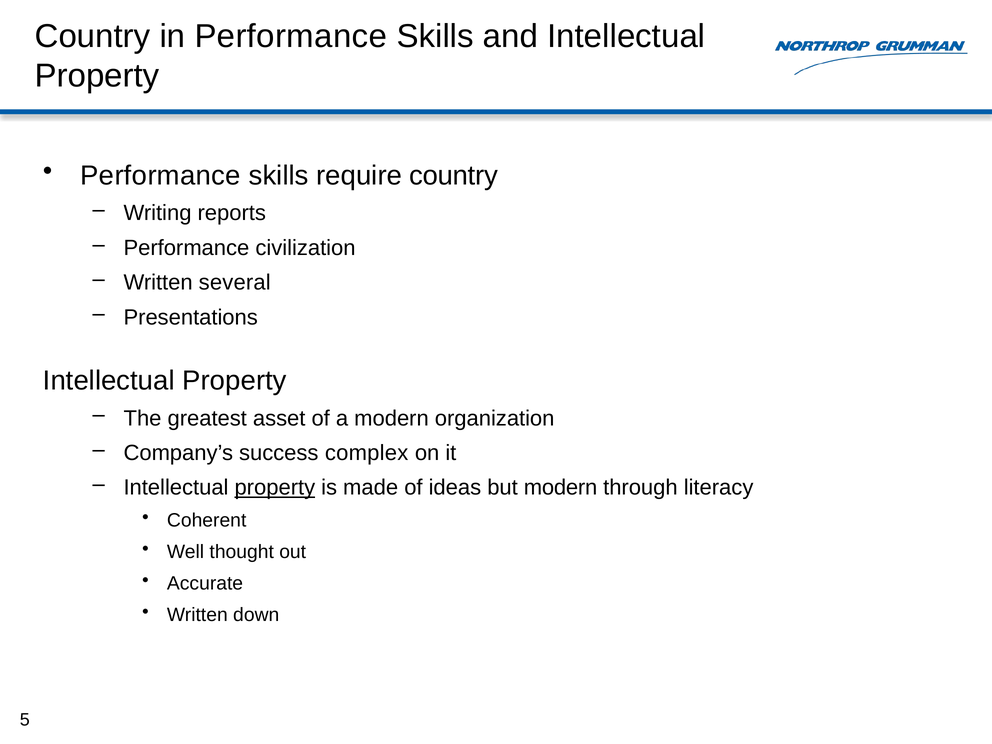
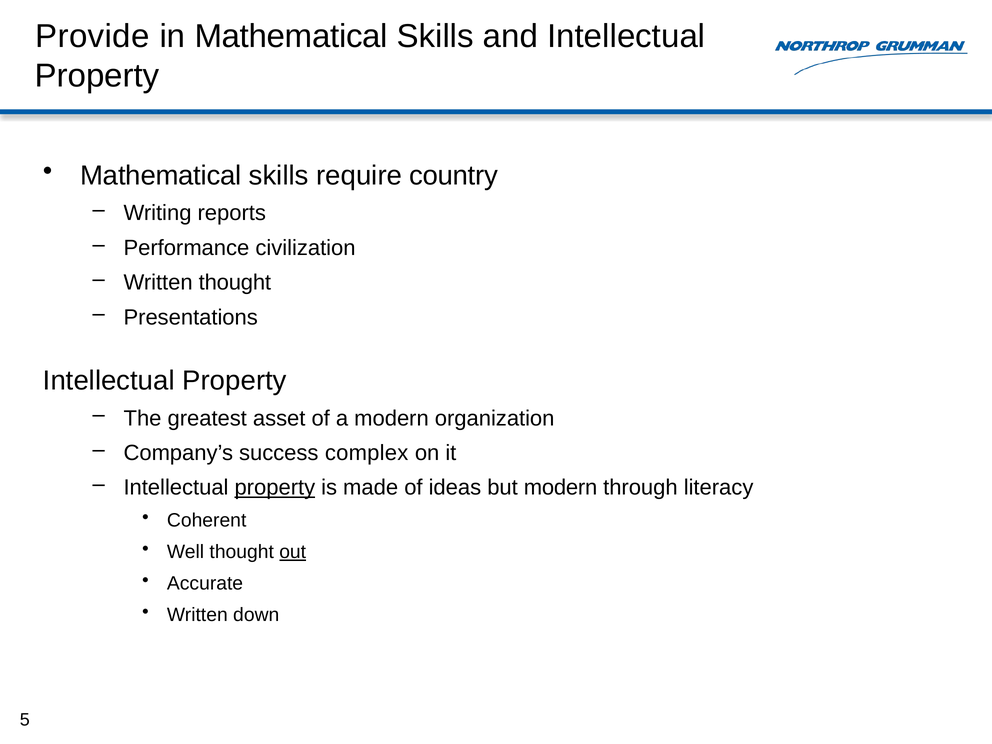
Country: Country -> Provide (92, 36)
in Performance: Performance -> Mathematical (291, 36)
Performance: Performance -> Mathematical (161, 176)
Written several: several -> thought (235, 283)
out underline: none -> present (293, 552)
